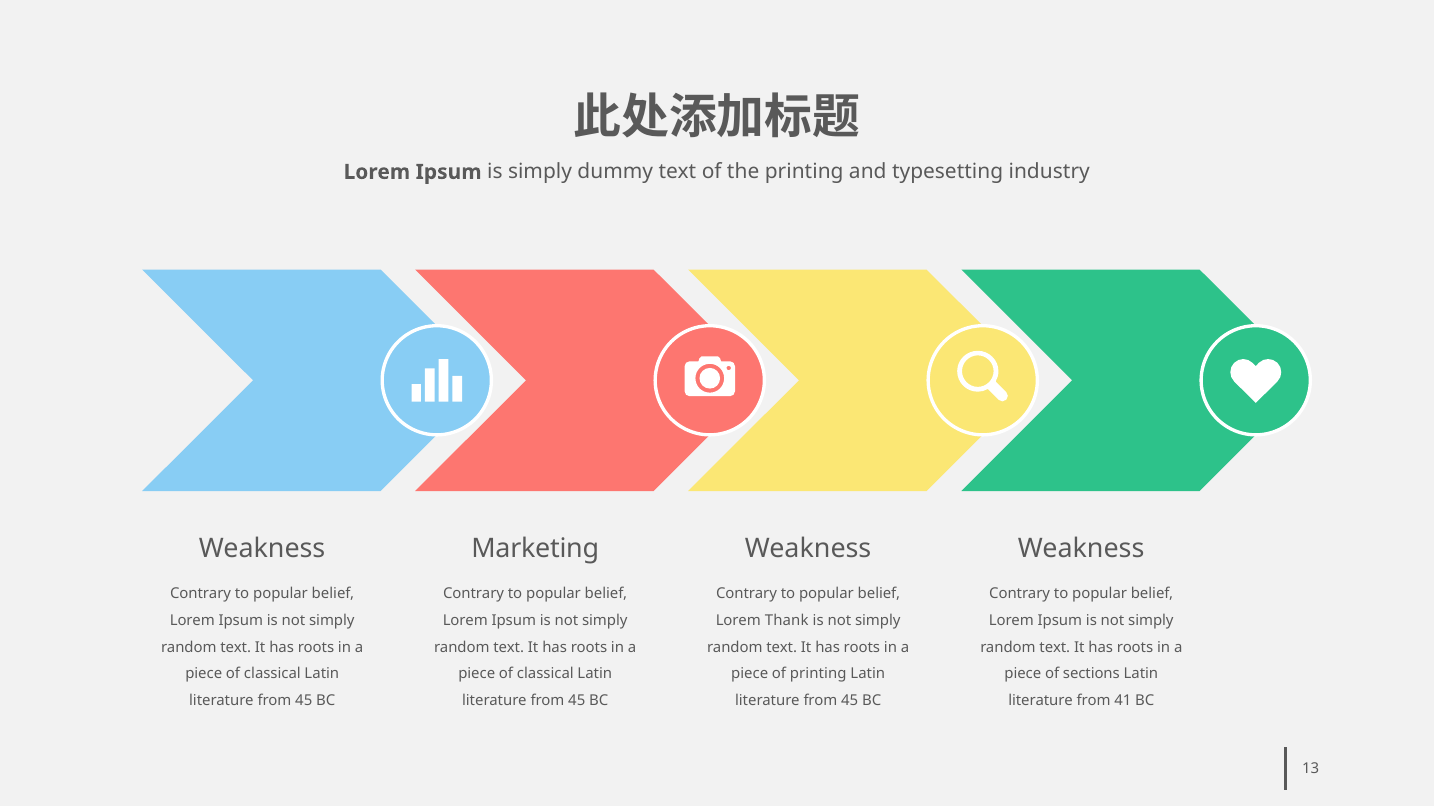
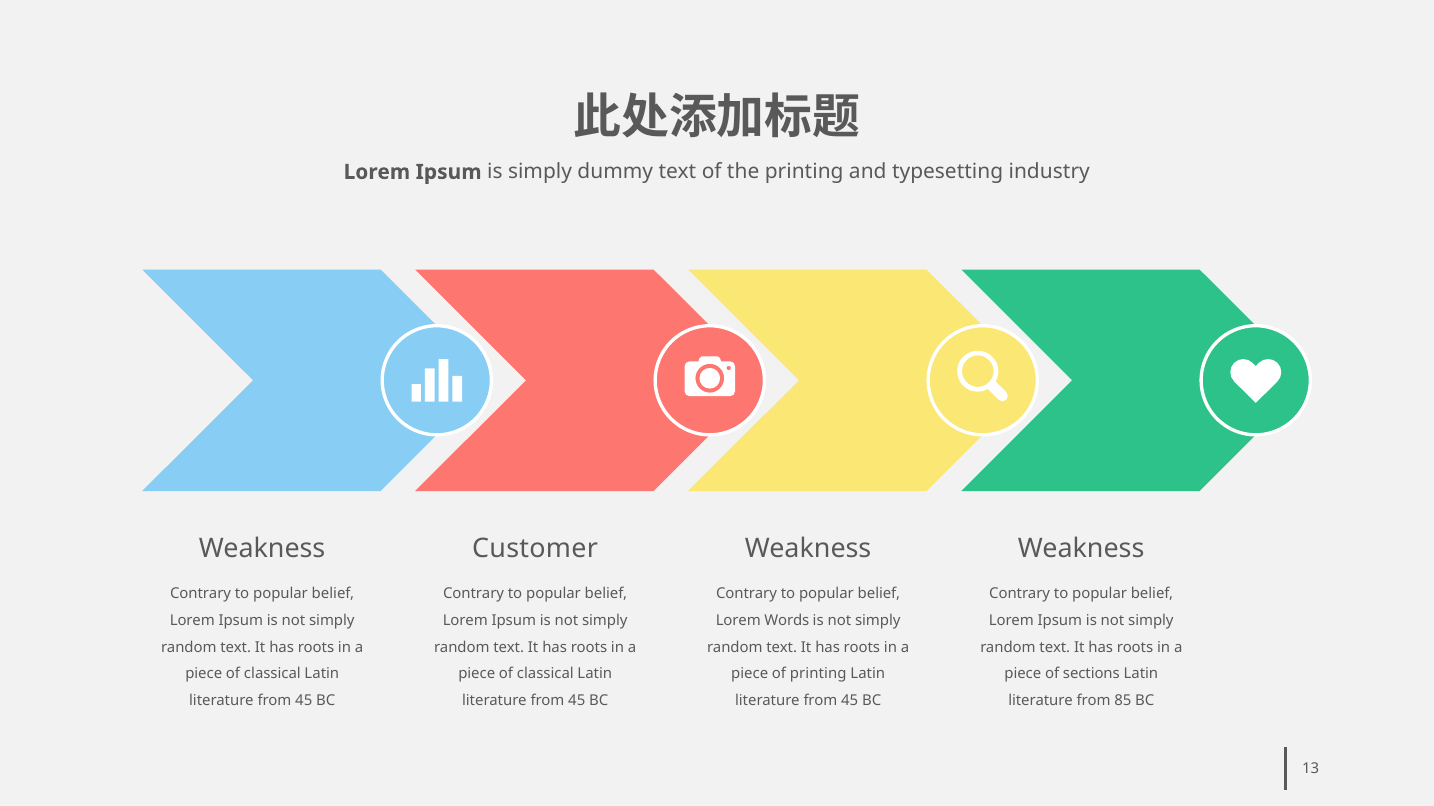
Marketing: Marketing -> Customer (535, 549)
Thank: Thank -> Words (787, 621)
41: 41 -> 85 (1123, 701)
